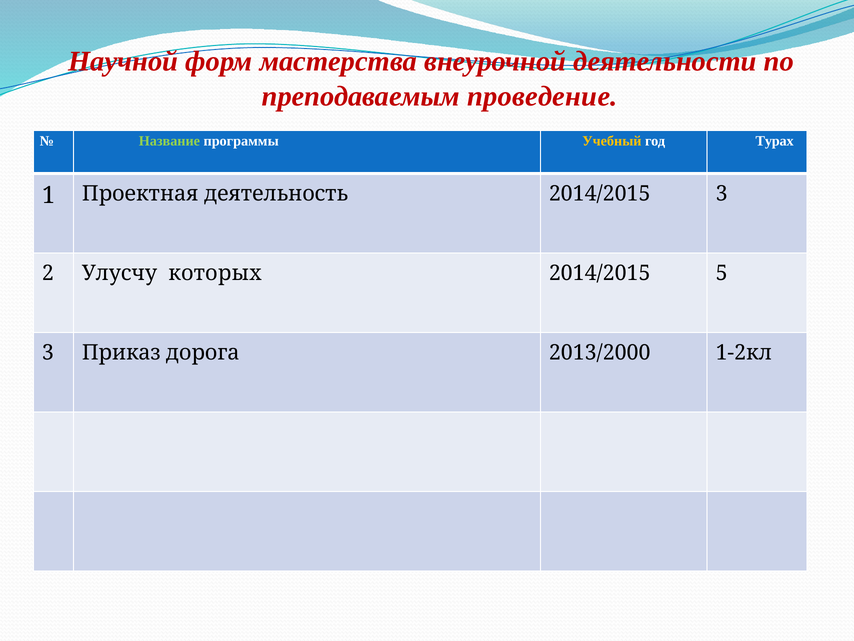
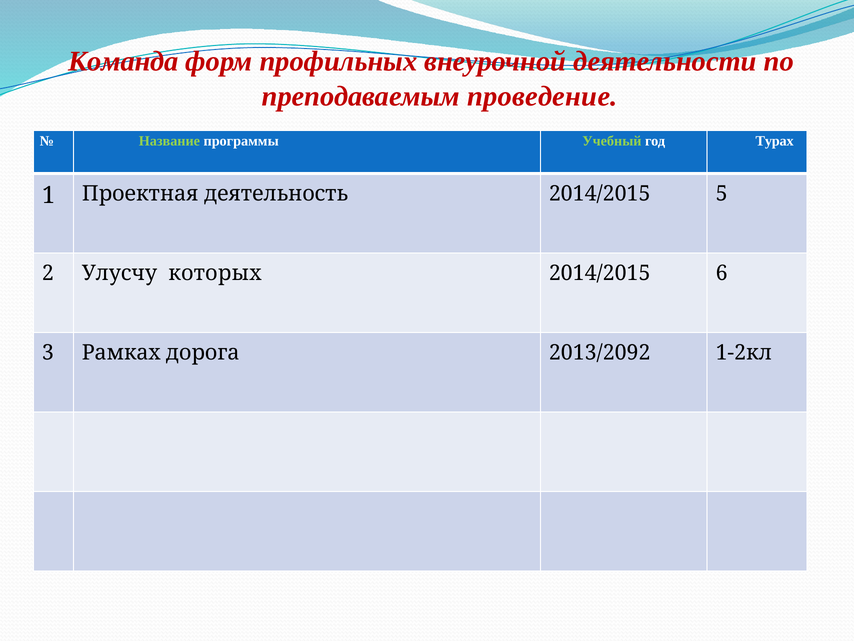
Научной: Научной -> Команда (123, 61)
мастерства: мастерства -> профильных (338, 61)
Учебный colour: yellow -> light green (612, 141)
2014/2015 3: 3 -> 5 (722, 193)
5: 5 -> 6 (722, 273)
Приказ: Приказ -> Рамках (121, 352)
2013/2000: 2013/2000 -> 2013/2092 (600, 352)
